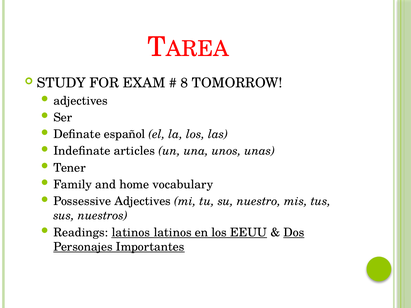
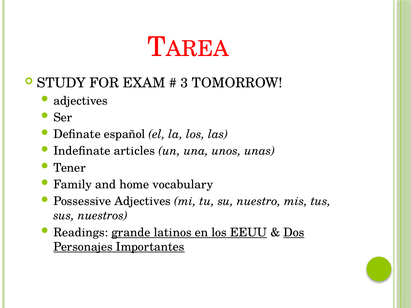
8: 8 -> 3 (184, 83)
Readings latinos: latinos -> grande (131, 233)
